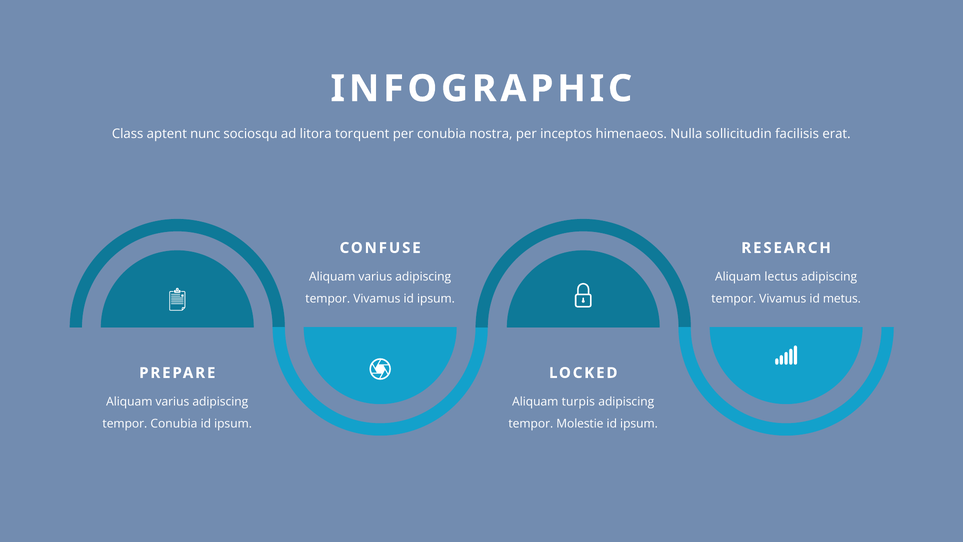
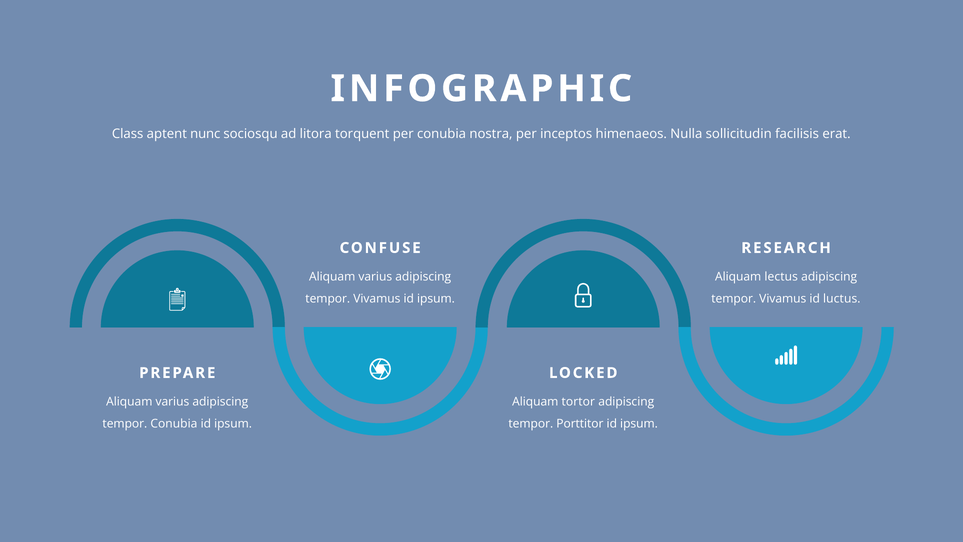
metus: metus -> luctus (842, 298)
turpis: turpis -> tortor (578, 402)
Molestie: Molestie -> Porttitor (580, 423)
